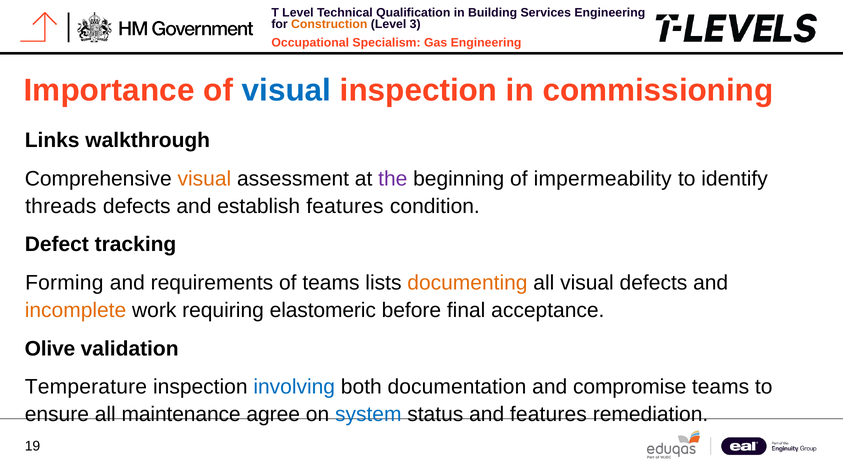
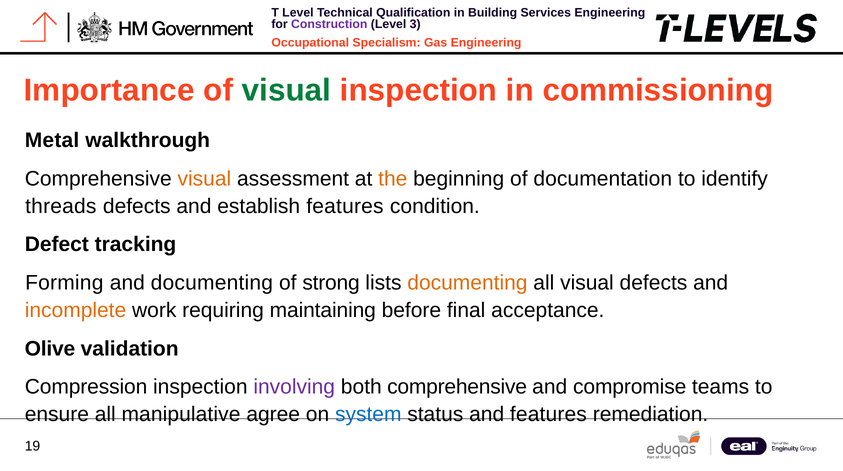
Construction colour: orange -> purple (329, 24)
visual colour: blue -> green (287, 91)
Links: Links -> Metal (52, 141)
the colour: purple -> orange (393, 179)
impermeability: impermeability -> documentation (603, 179)
and requirements: requirements -> documenting (212, 283)
of teams: teams -> strong (331, 283)
elastomeric: elastomeric -> maintaining (323, 310)
Temperature: Temperature -> Compression (86, 387)
involving colour: blue -> purple (294, 387)
both documentation: documentation -> comprehensive (457, 387)
maintenance: maintenance -> manipulative (181, 415)
